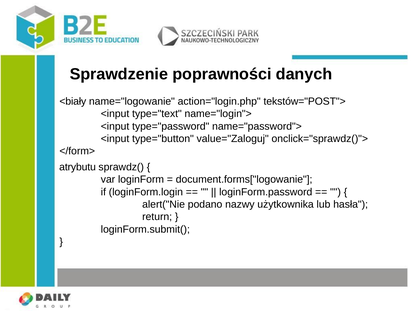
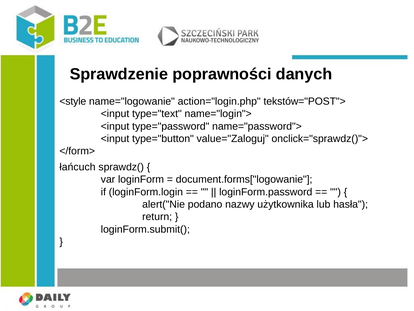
<biały: <biały -> <style (73, 101)
atrybutu: atrybutu -> łańcuch (77, 167)
